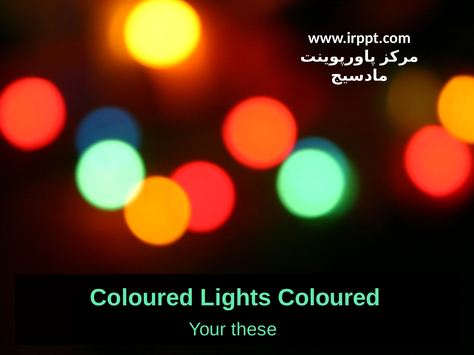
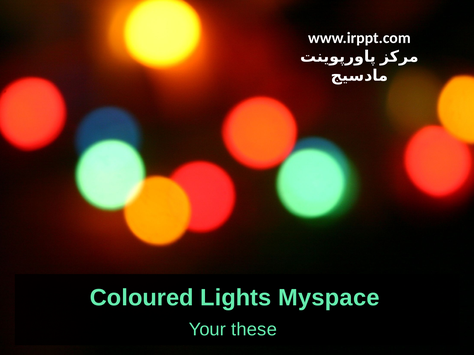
Lights Coloured: Coloured -> Myspace (329, 298)
